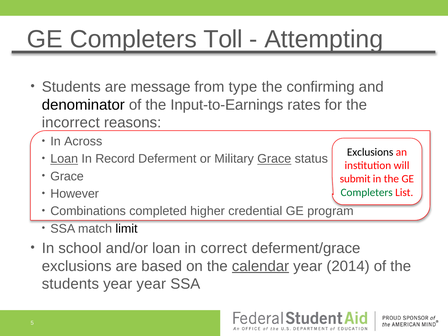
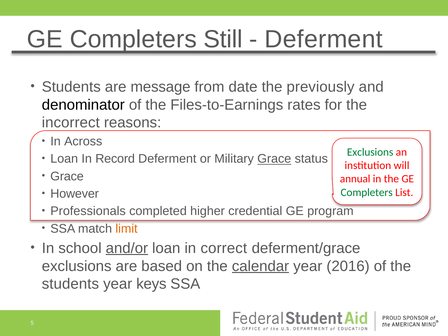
Toll: Toll -> Still (223, 39)
Attempting: Attempting -> Deferment (324, 39)
type: type -> date (243, 87)
confirming: confirming -> previously (321, 87)
Input-to-Earnings: Input-to-Earnings -> Files-to-Earnings (227, 105)
Exclusions colour: black -> green (370, 152)
Loan underline: present -> none (64, 159)
submit: submit -> annual (355, 179)
Combinations: Combinations -> Professionals (88, 211)
limit colour: black -> orange (127, 229)
and/or underline: none -> present (127, 248)
2014: 2014 -> 2016 (348, 266)
year year: year -> keys (151, 284)
